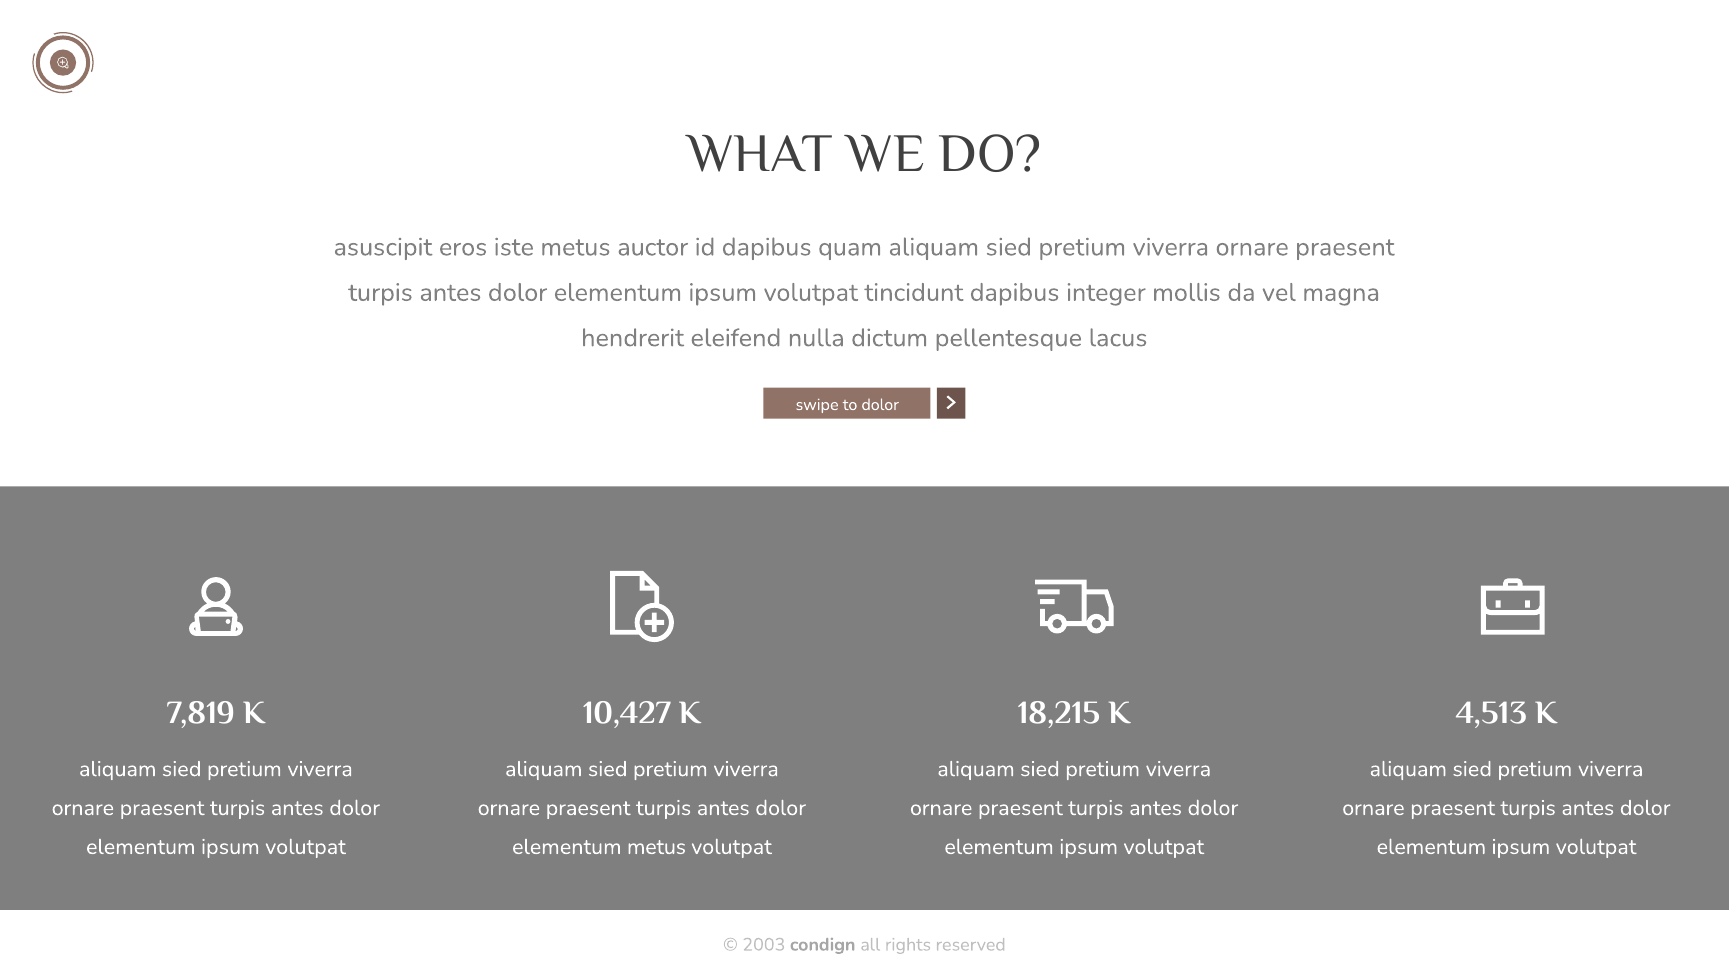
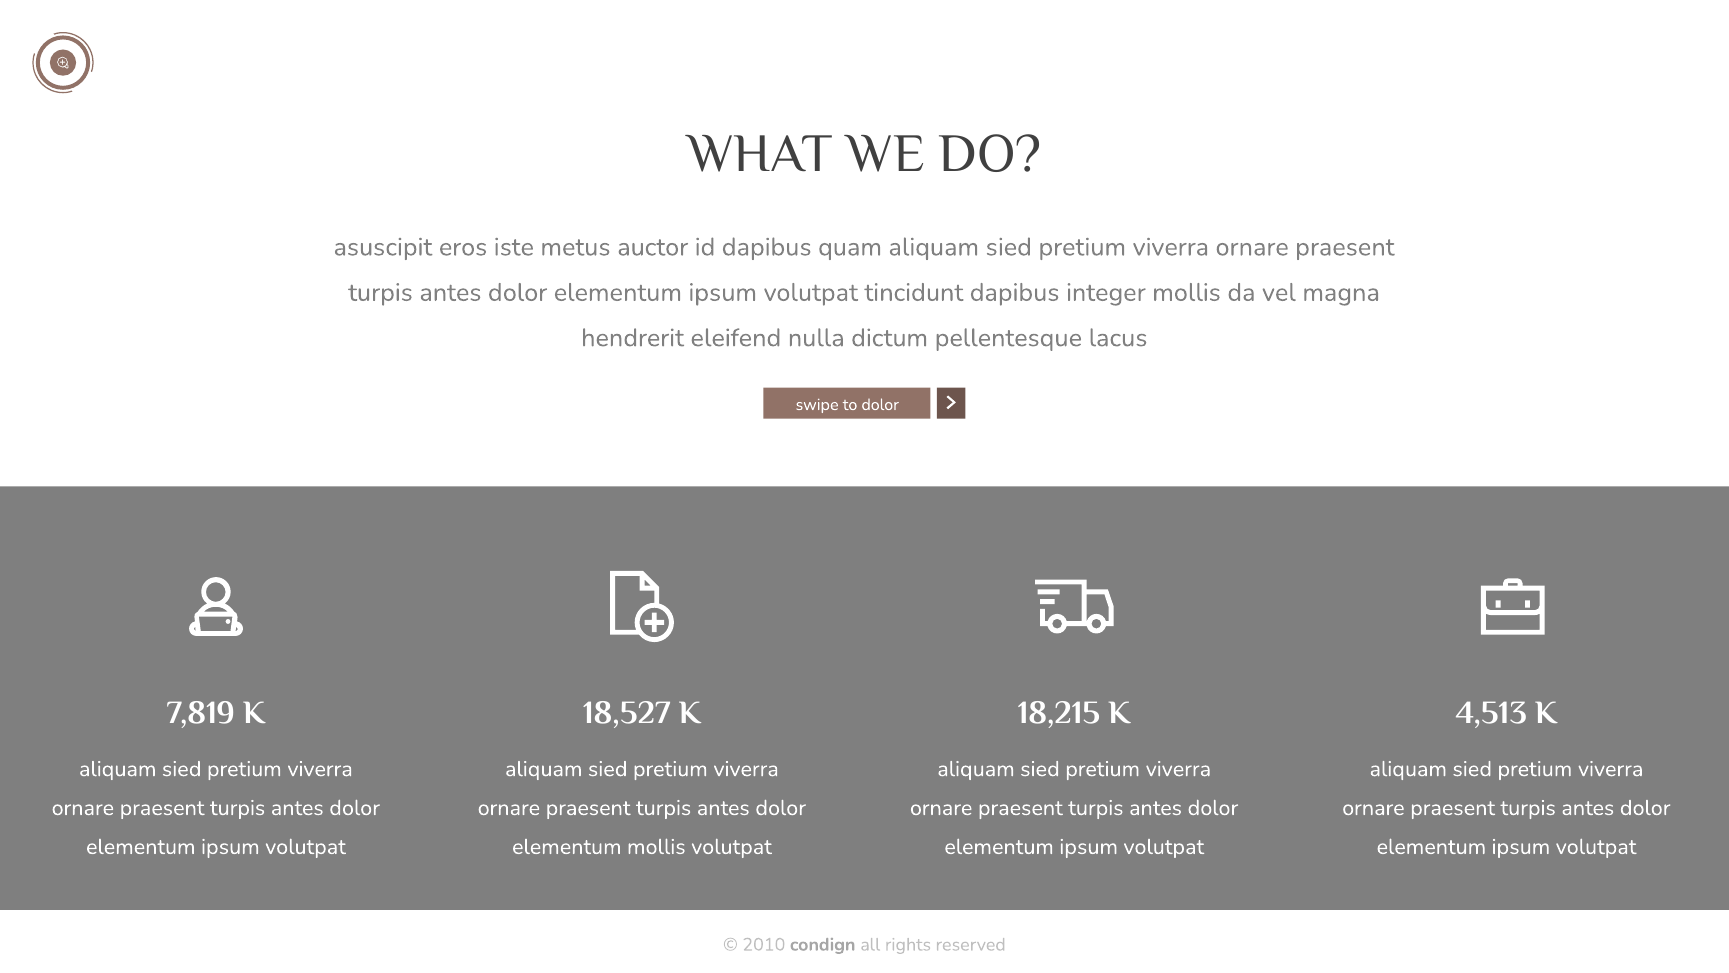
10,427: 10,427 -> 18,527 (627, 712)
elementum metus: metus -> mollis (656, 846)
2003: 2003 -> 2010 (764, 944)
